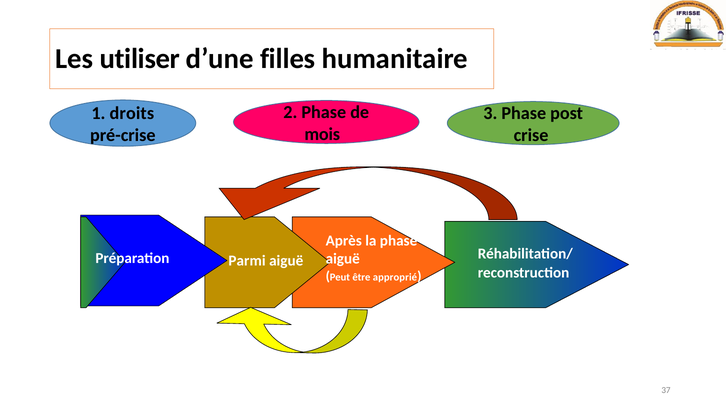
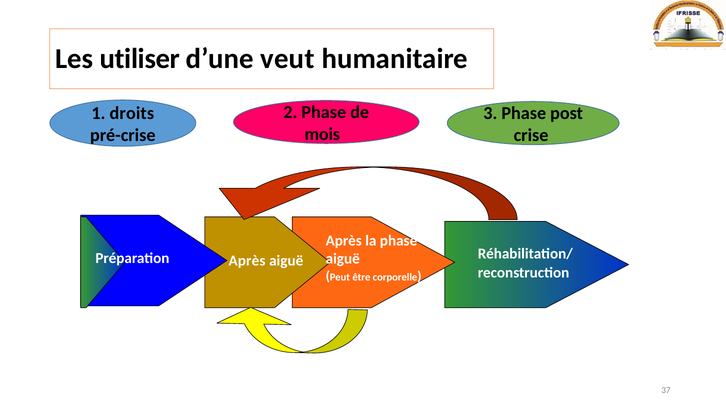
filles: filles -> veut (287, 58)
Parmi: Parmi -> Après (247, 260)
approprié: approprié -> corporelle (395, 277)
